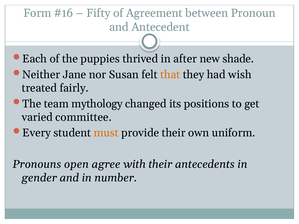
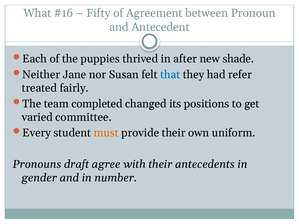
Form: Form -> What (37, 13)
that colour: orange -> blue (170, 75)
wish: wish -> refer (240, 75)
mythology: mythology -> completed (97, 104)
open: open -> draft (77, 164)
